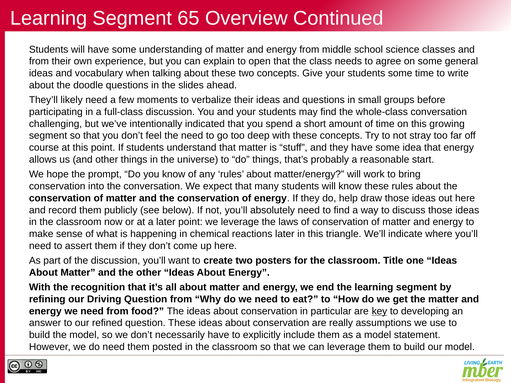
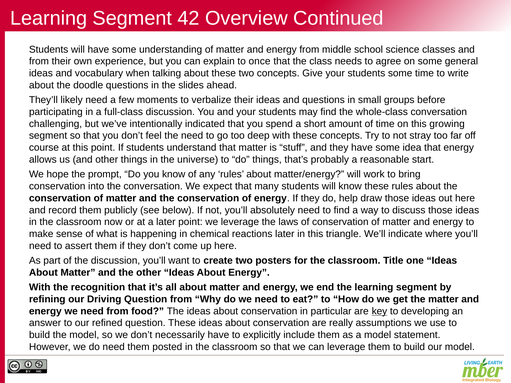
65: 65 -> 42 (189, 18)
open: open -> once (260, 61)
